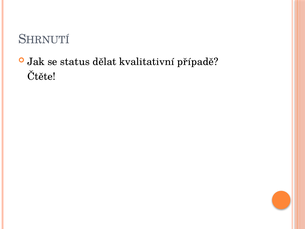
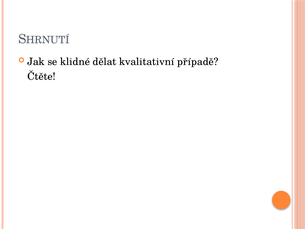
status: status -> klidné (75, 62)
